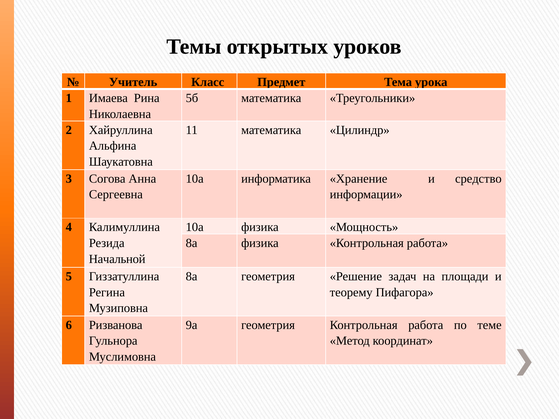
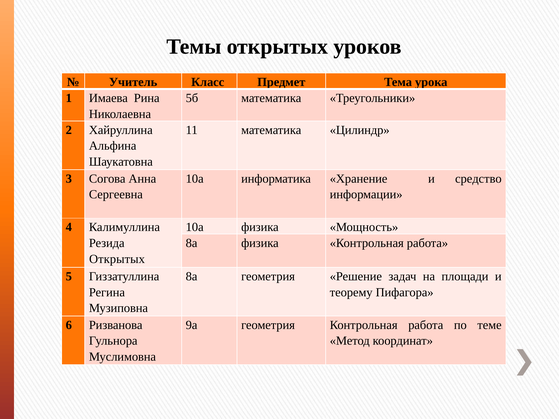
Начальной: Начальной -> Открытых (117, 259)
